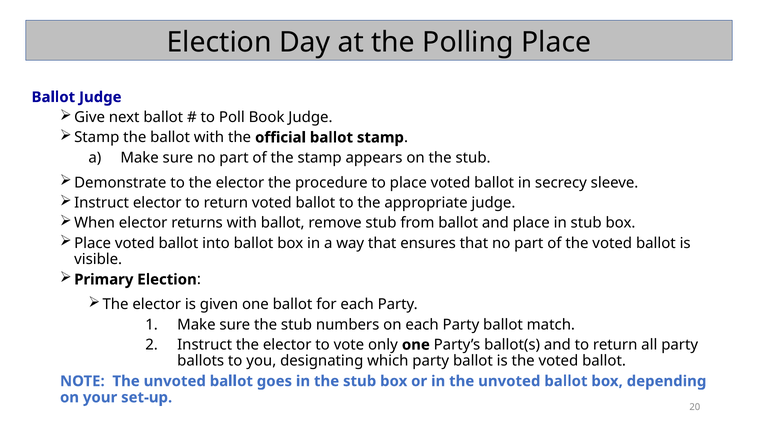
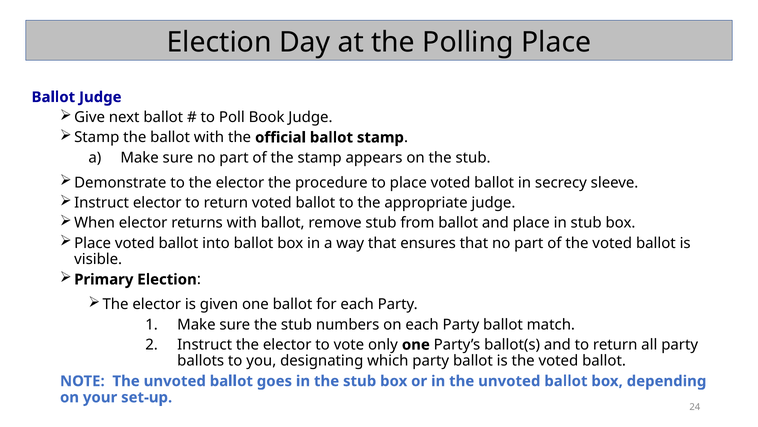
20: 20 -> 24 (695, 406)
